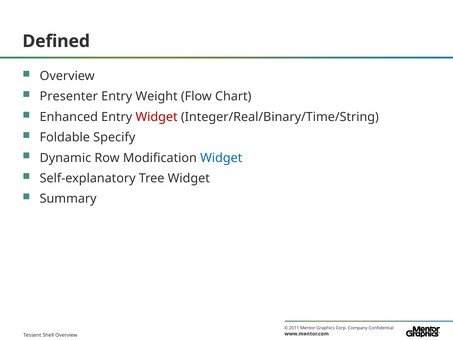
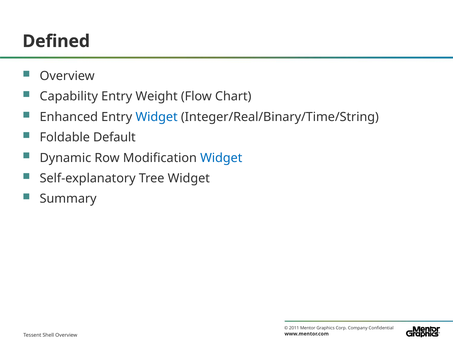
Presenter: Presenter -> Capability (69, 96)
Widget colour: red -> blue (157, 117)
Specify: Specify -> Default (114, 137)
